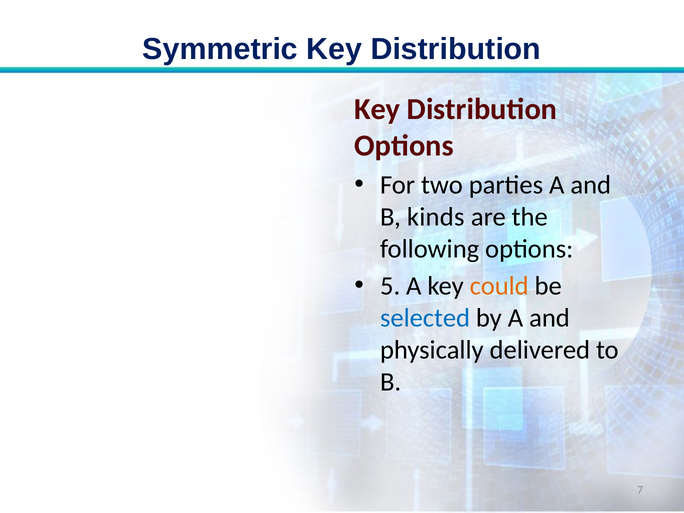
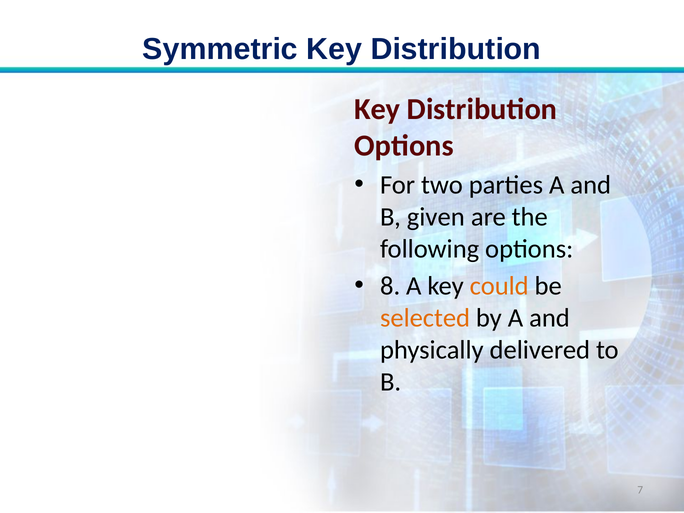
kinds: kinds -> given (436, 217)
5: 5 -> 8 (390, 286)
selected colour: blue -> orange (425, 318)
